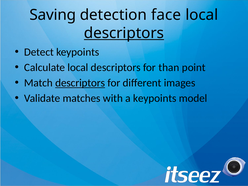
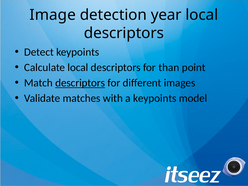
Saving: Saving -> Image (53, 15)
face: face -> year (166, 15)
descriptors underline: present -> none (124, 33)
